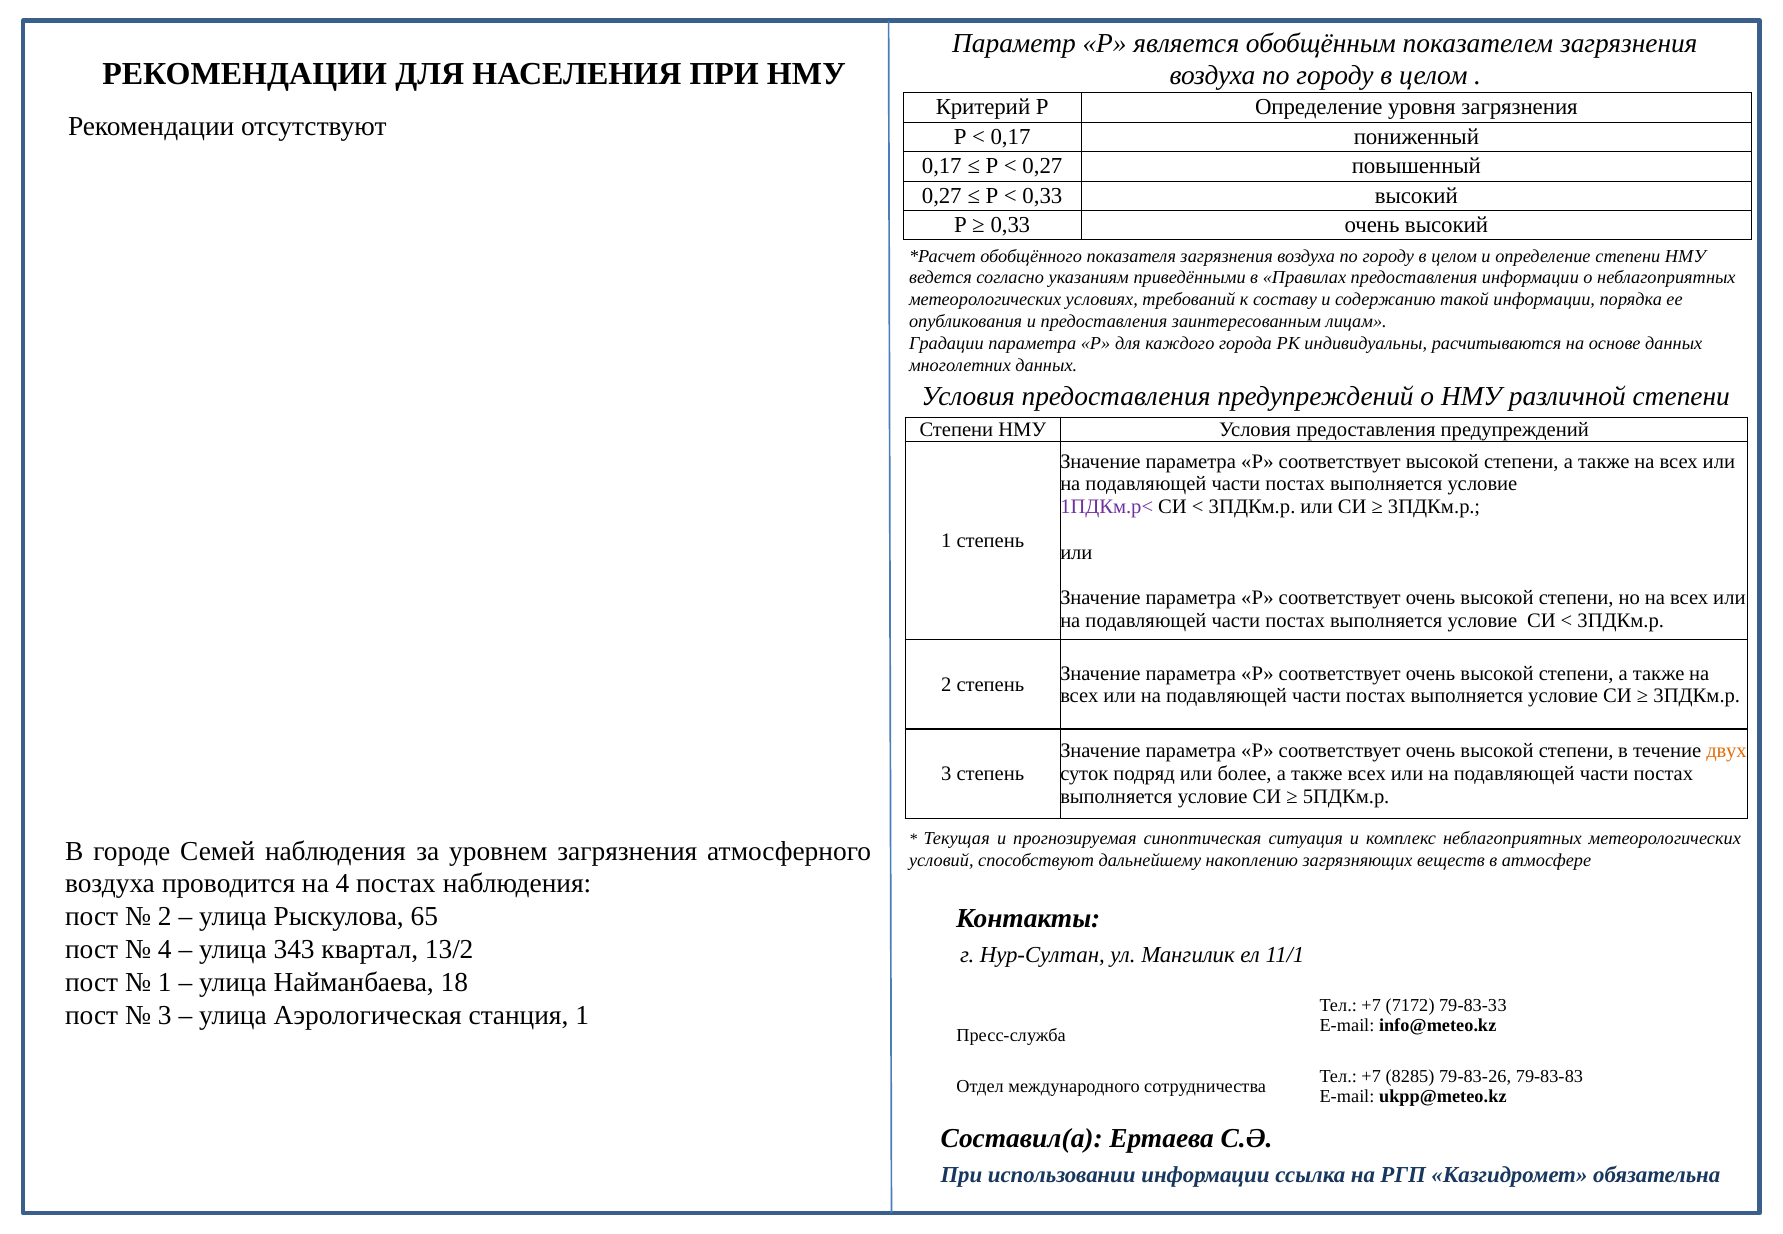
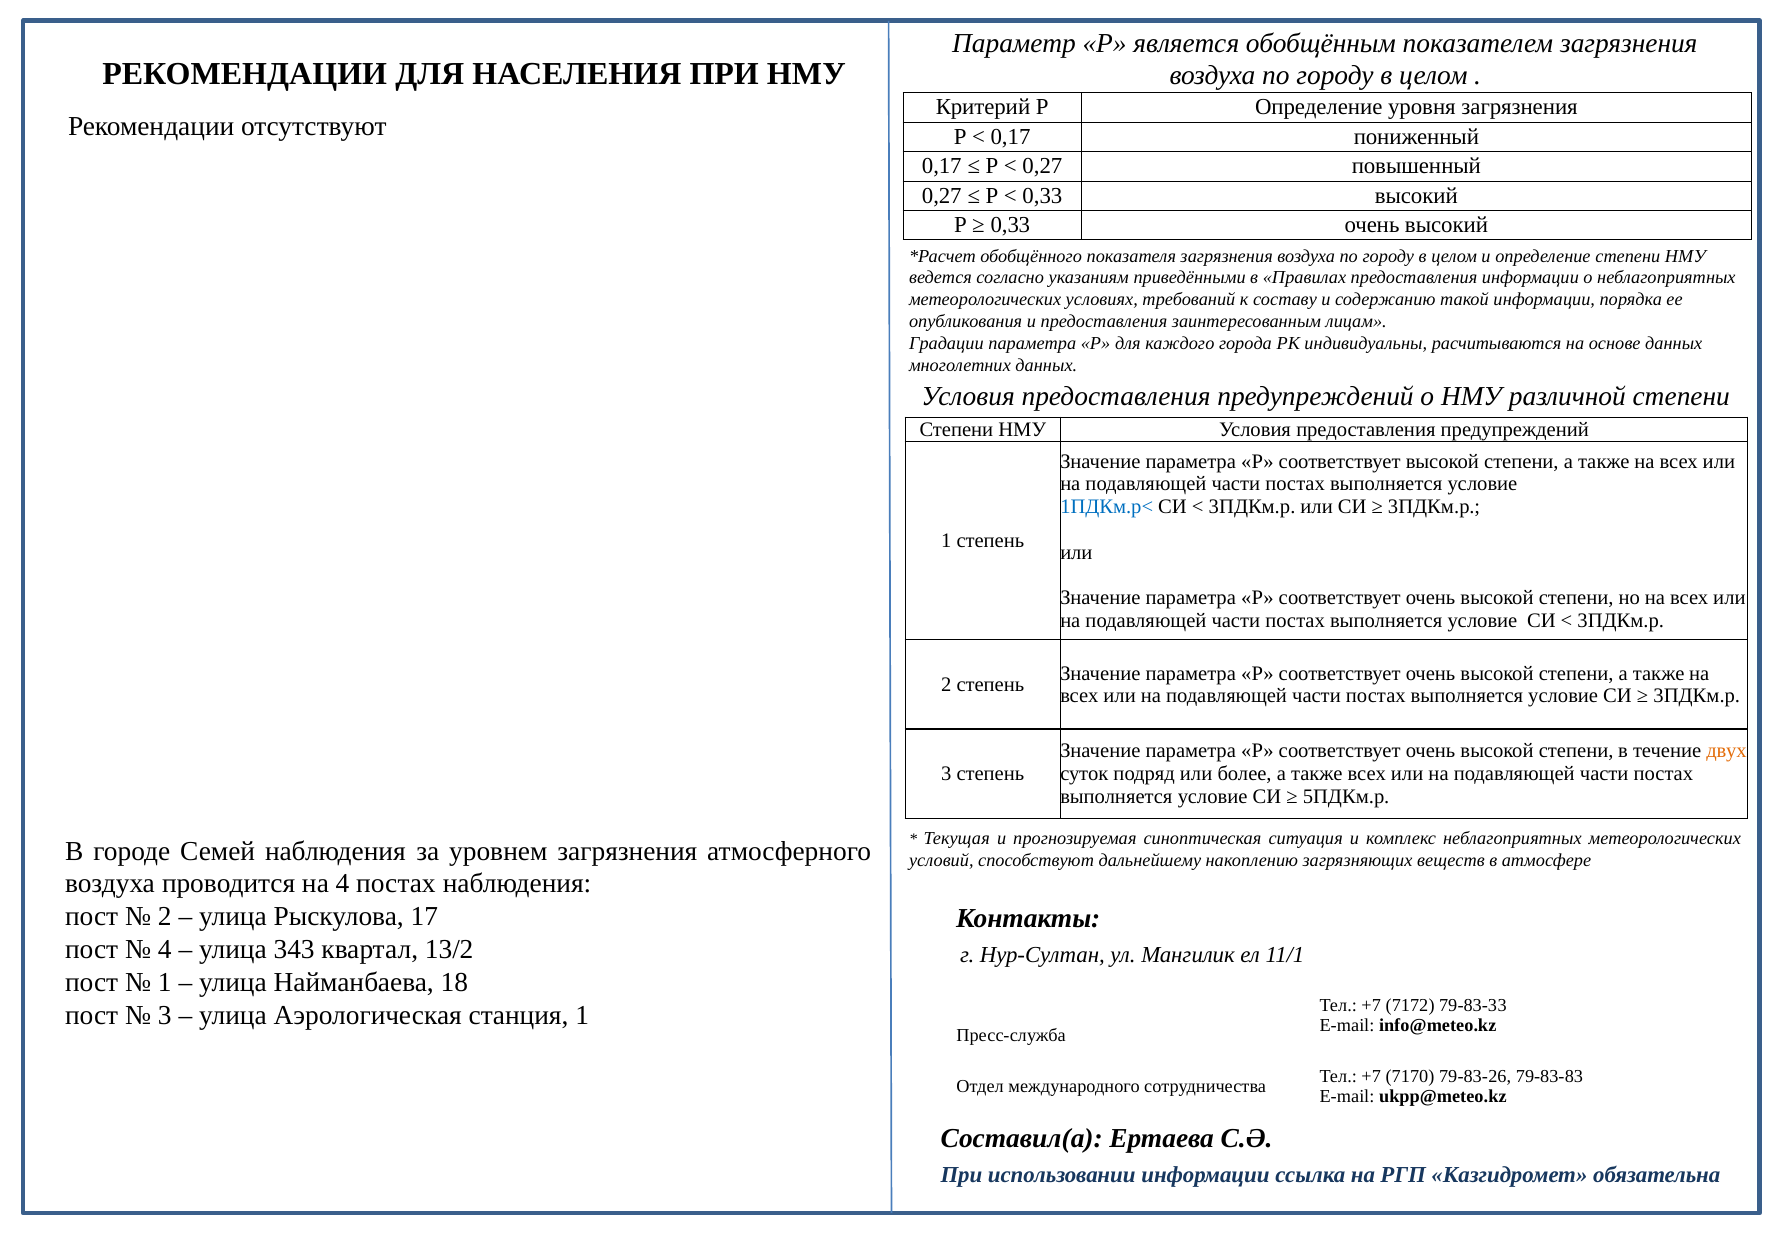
1ПДКм.р< colour: purple -> blue (1107, 507)
65: 65 -> 17 (424, 917)
8285: 8285 -> 7170 (1410, 1077)
